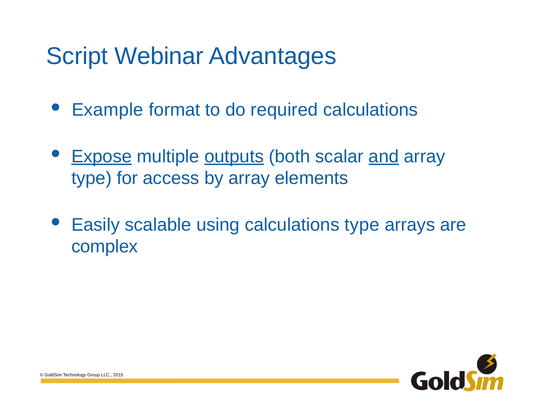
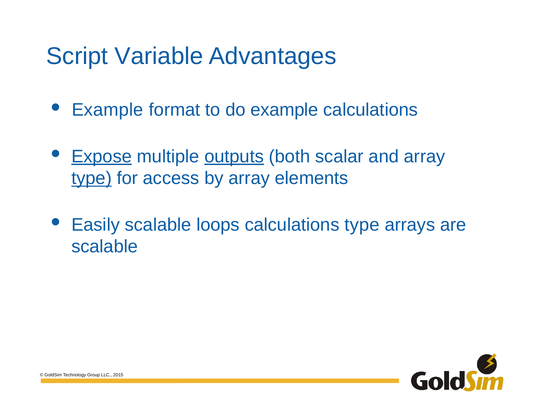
Webinar: Webinar -> Variable (159, 56)
do required: required -> example (284, 110)
and underline: present -> none (384, 157)
type underline: none -> present (92, 178)
using: using -> loops (218, 225)
complex: complex -> scalable (105, 247)
